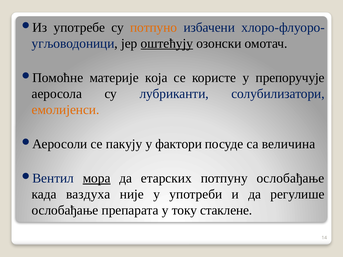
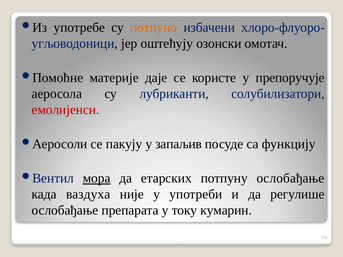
оштећују underline: present -> none (167, 43)
која: која -> даје (156, 78)
емолијенси colour: orange -> red (65, 110)
фактори: фактори -> запаљив (179, 144)
величина: величина -> функцију (289, 144)
стаклене: стаклене -> кумарин (226, 210)
